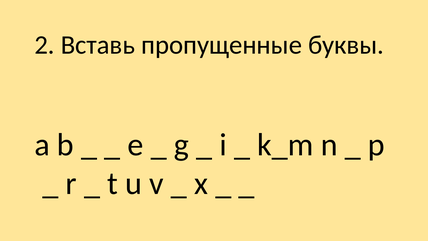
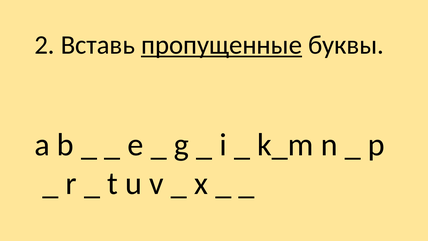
пропущенные underline: none -> present (222, 45)
